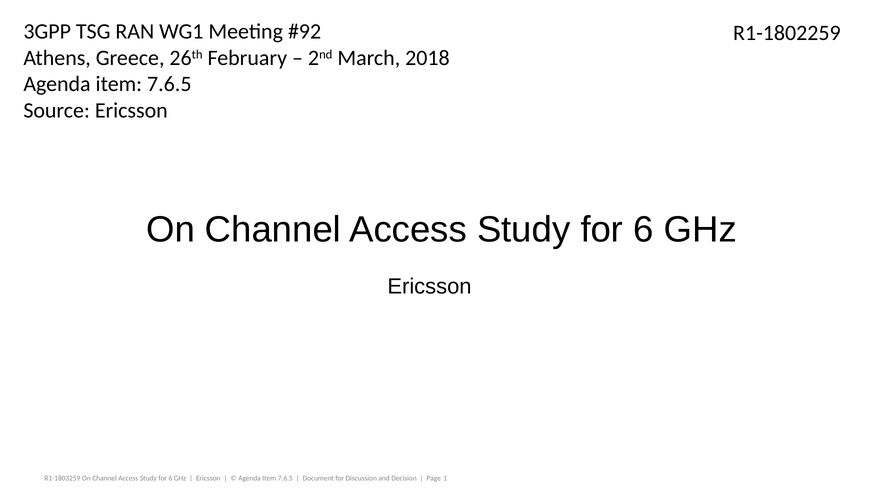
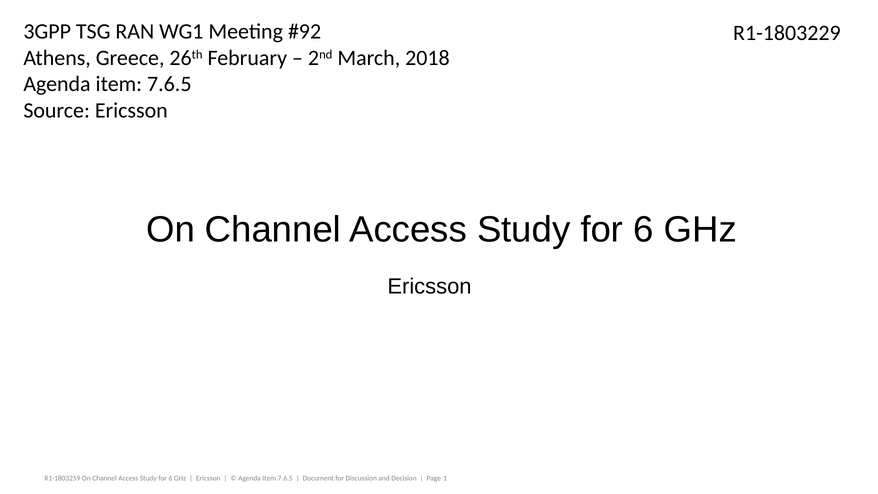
R1-1802259: R1-1802259 -> R1-1803229 (787, 33)
